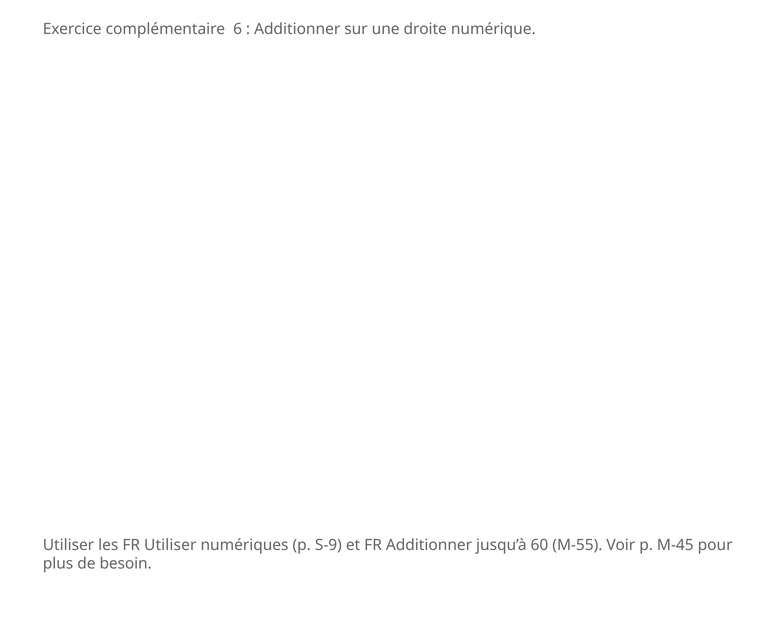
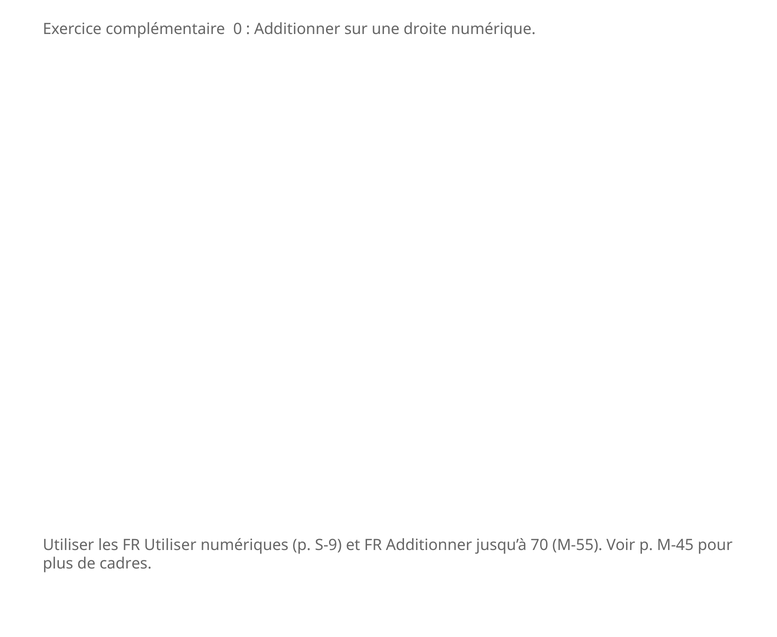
6: 6 -> 0 (238, 29)
60: 60 -> 70 (539, 545)
besoin: besoin -> cadres (126, 564)
